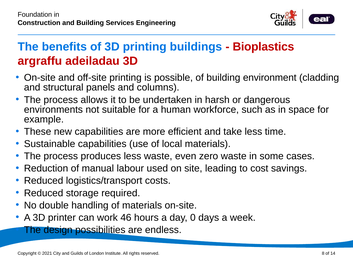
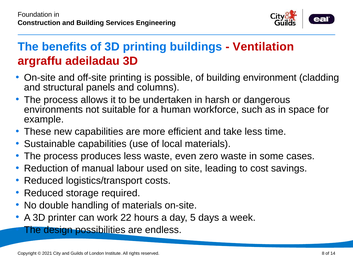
Bioplastics: Bioplastics -> Ventilation (263, 47)
46: 46 -> 22 (126, 217)
0: 0 -> 5 (193, 217)
